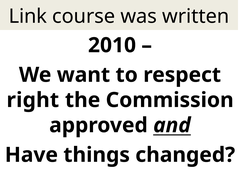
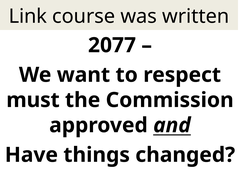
2010: 2010 -> 2077 (112, 45)
right: right -> must (33, 100)
